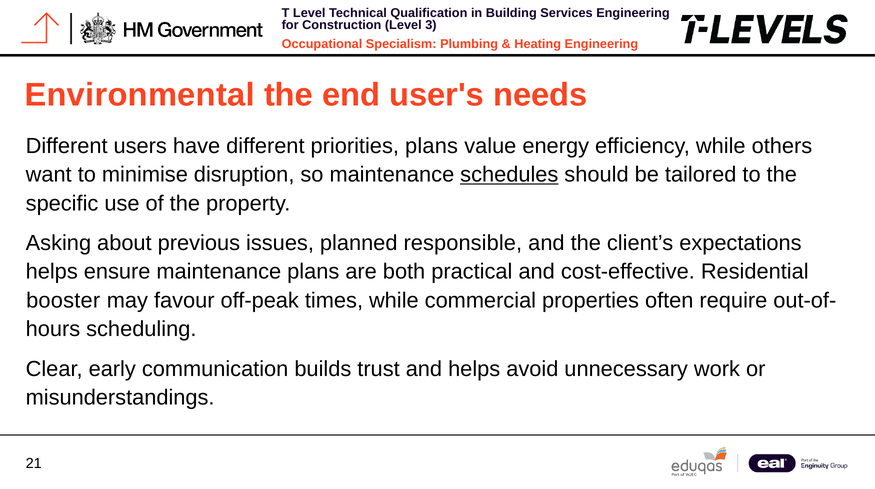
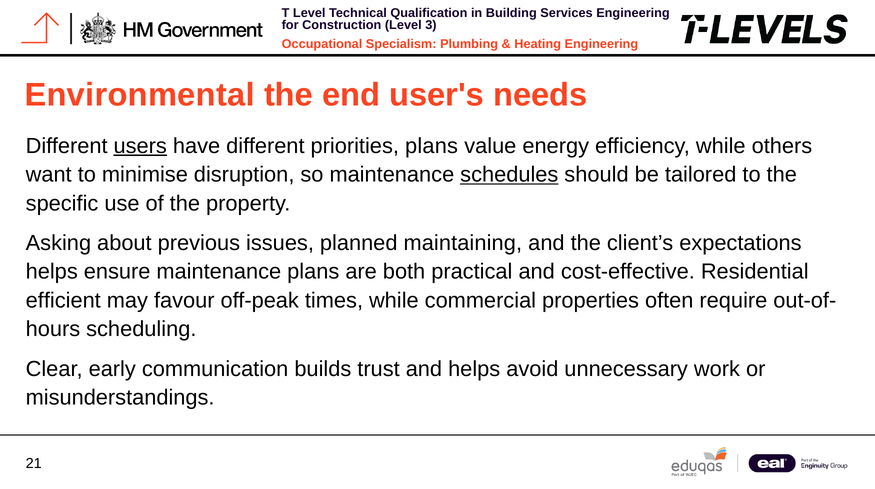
users underline: none -> present (140, 146)
responsible: responsible -> maintaining (463, 243)
booster: booster -> efficient (63, 301)
